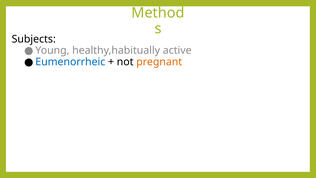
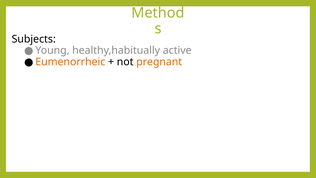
Eumenorrheic colour: blue -> orange (70, 62)
